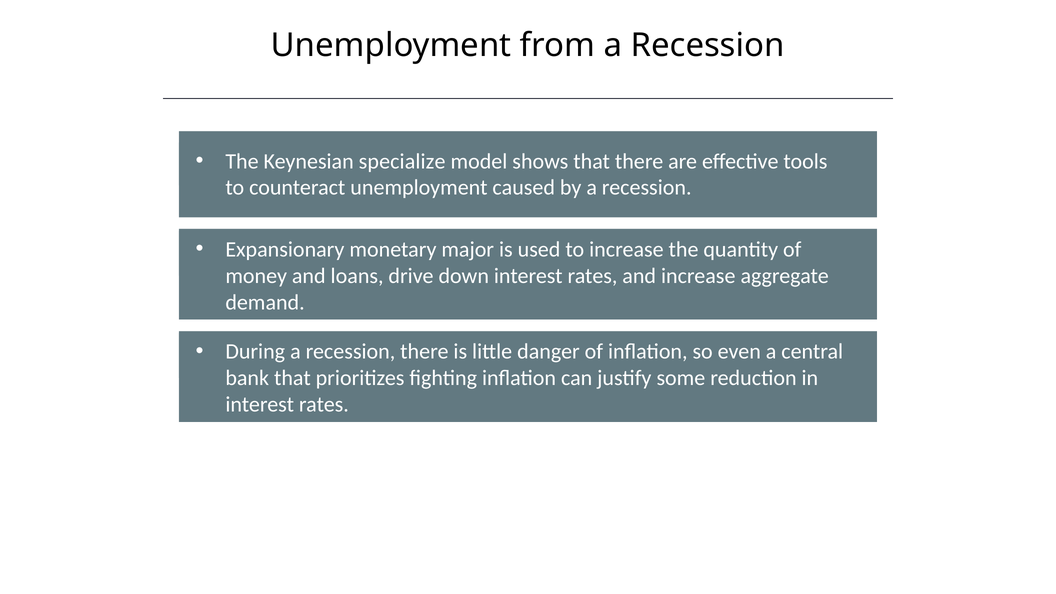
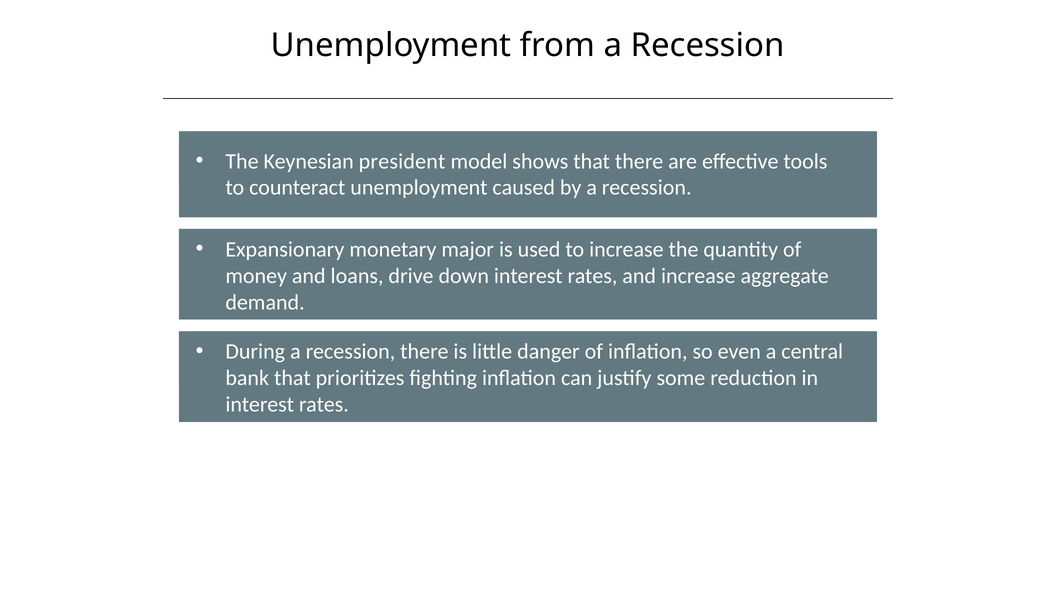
specialize: specialize -> president (402, 161)
